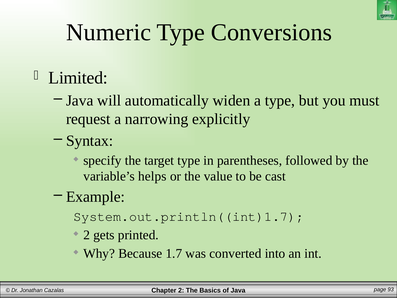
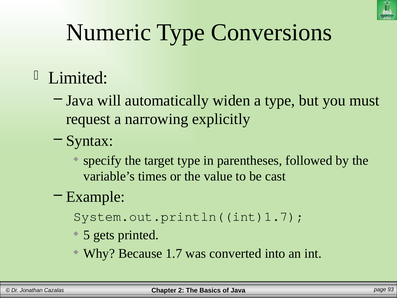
helps: helps -> times (152, 176)
2: 2 -> 5 (87, 235)
